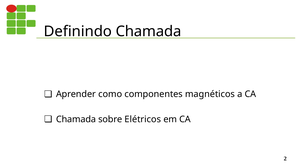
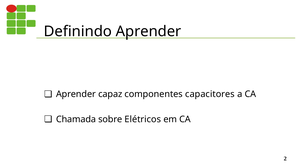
Definindo Chamada: Chamada -> Aprender (148, 31)
como: como -> capaz (110, 94)
magnéticos: magnéticos -> capacitores (210, 94)
